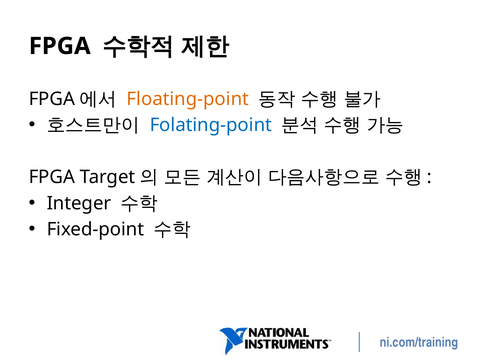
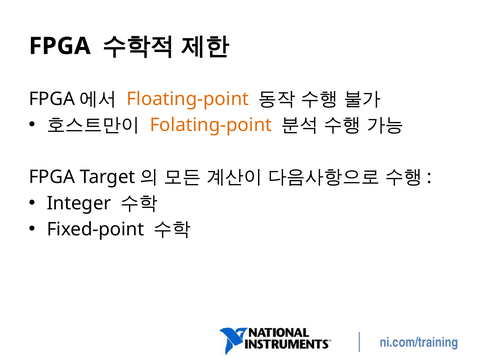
Folating-point colour: blue -> orange (211, 125)
